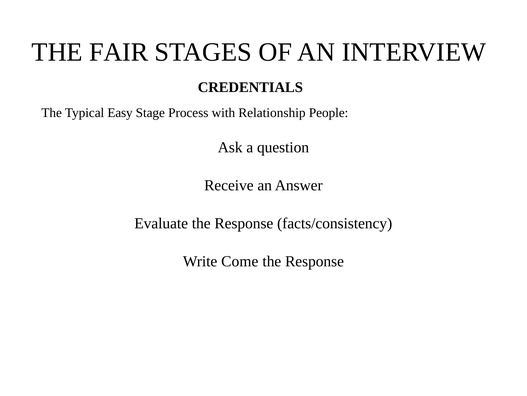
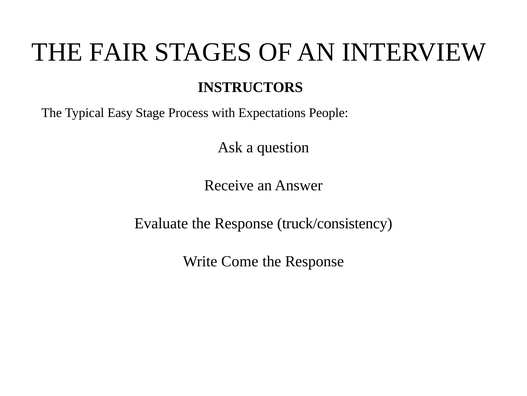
CREDENTIALS: CREDENTIALS -> INSTRUCTORS (250, 87)
Relationship: Relationship -> Expectations (272, 113)
facts/consistency: facts/consistency -> truck/consistency (335, 223)
